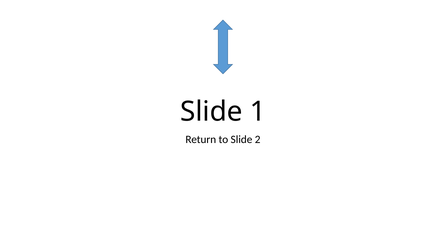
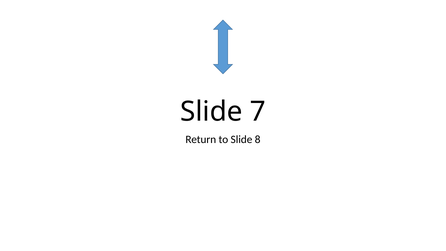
1: 1 -> 7 (258, 111)
2: 2 -> 8 (258, 139)
